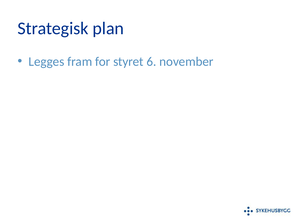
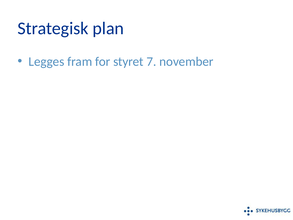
6: 6 -> 7 (151, 61)
